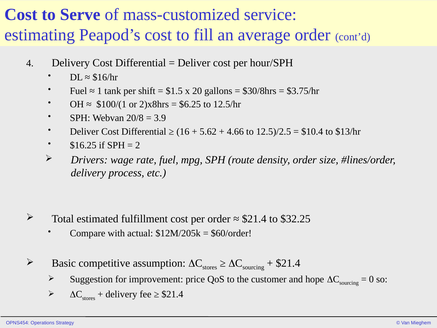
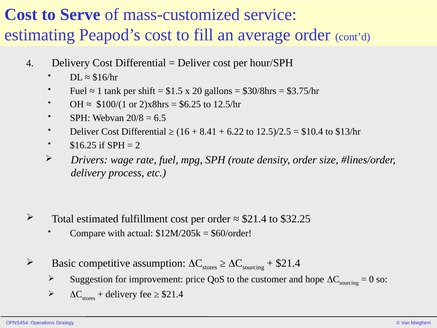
3.9: 3.9 -> 6.5 (160, 118)
5.62: 5.62 -> 8.41 (208, 132)
4.66: 4.66 -> 6.22 (235, 132)
